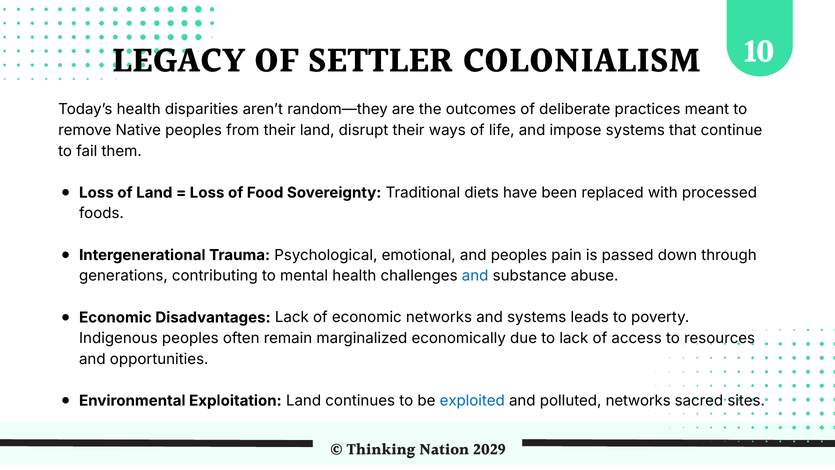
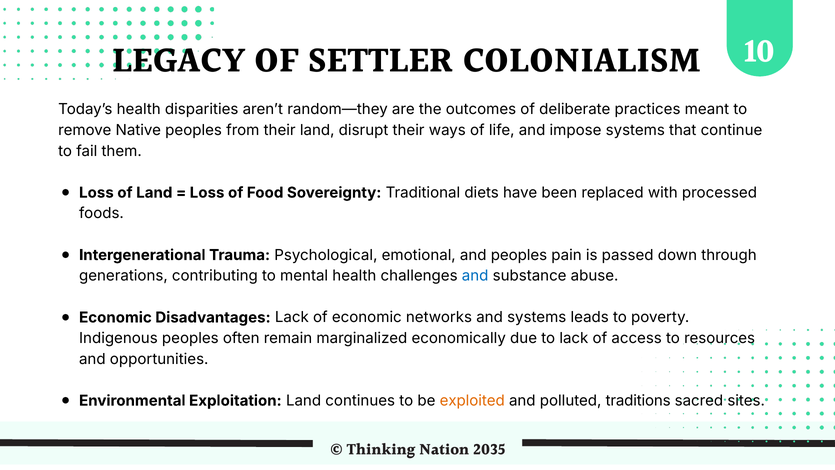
exploited colour: blue -> orange (472, 400)
polluted networks: networks -> traditions (638, 400)
2029: 2029 -> 2035 (489, 450)
